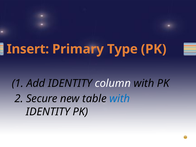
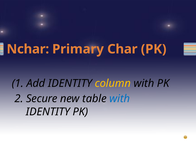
Insert: Insert -> Nchar (28, 49)
Type: Type -> Char (122, 49)
column colour: white -> yellow (113, 83)
